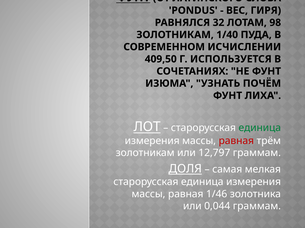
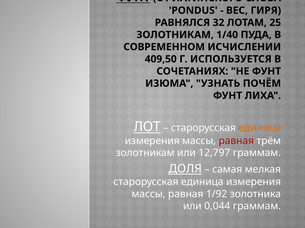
98: 98 -> 25 (275, 23)
единица colour: green -> orange (260, 128)
1/46: 1/46 -> 1/92 (217, 195)
